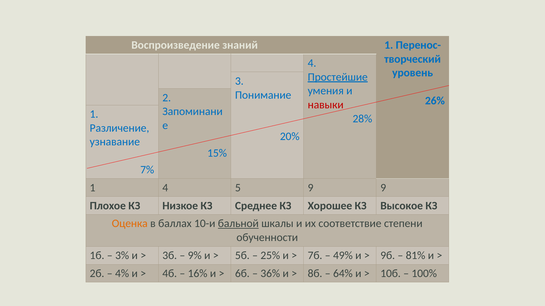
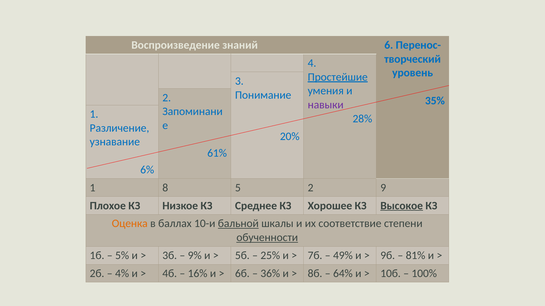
знаний 1: 1 -> 6 (389, 45)
26%: 26% -> 35% (435, 101)
навыки colour: red -> purple (326, 105)
15%: 15% -> 61% (217, 153)
7%: 7% -> 6% (147, 170)
1 4: 4 -> 8 (165, 188)
5 9: 9 -> 2 (311, 188)
Высокое underline: none -> present (402, 206)
обученности underline: none -> present (267, 238)
3%: 3% -> 5% (122, 256)
